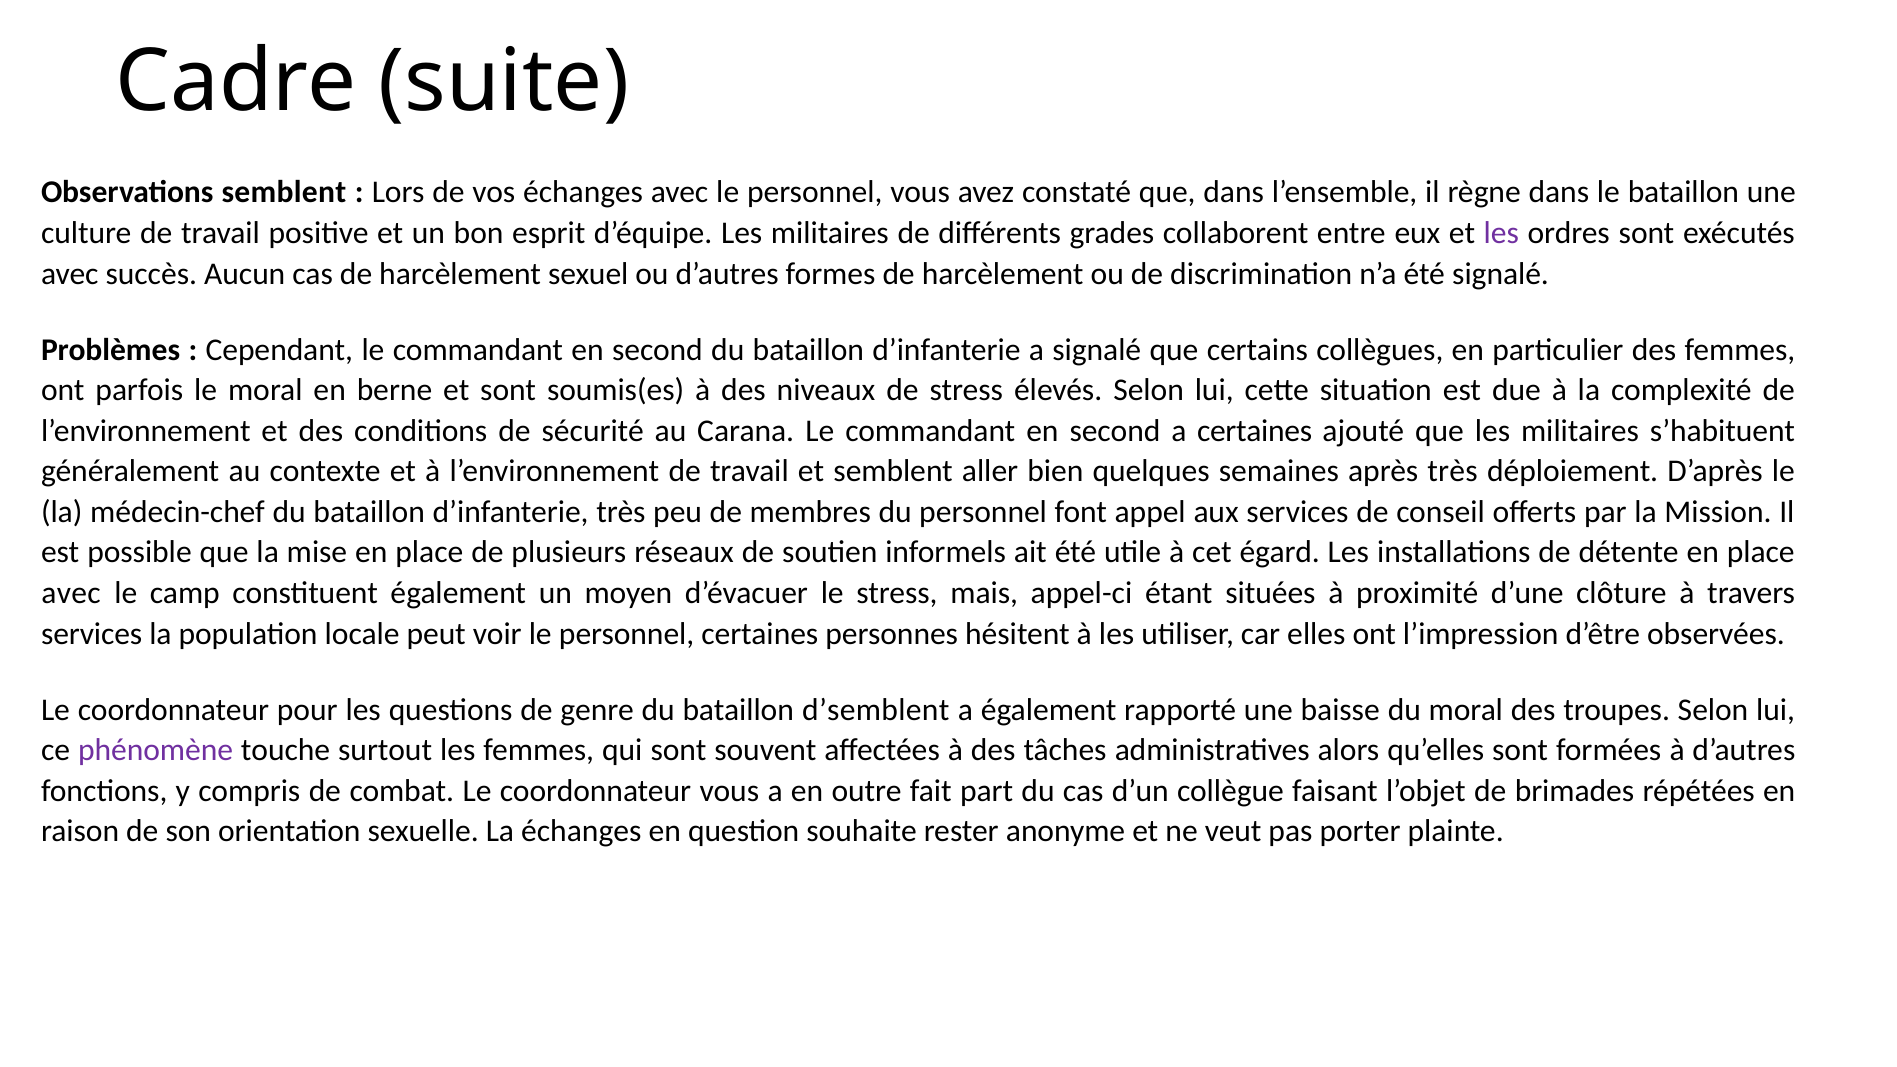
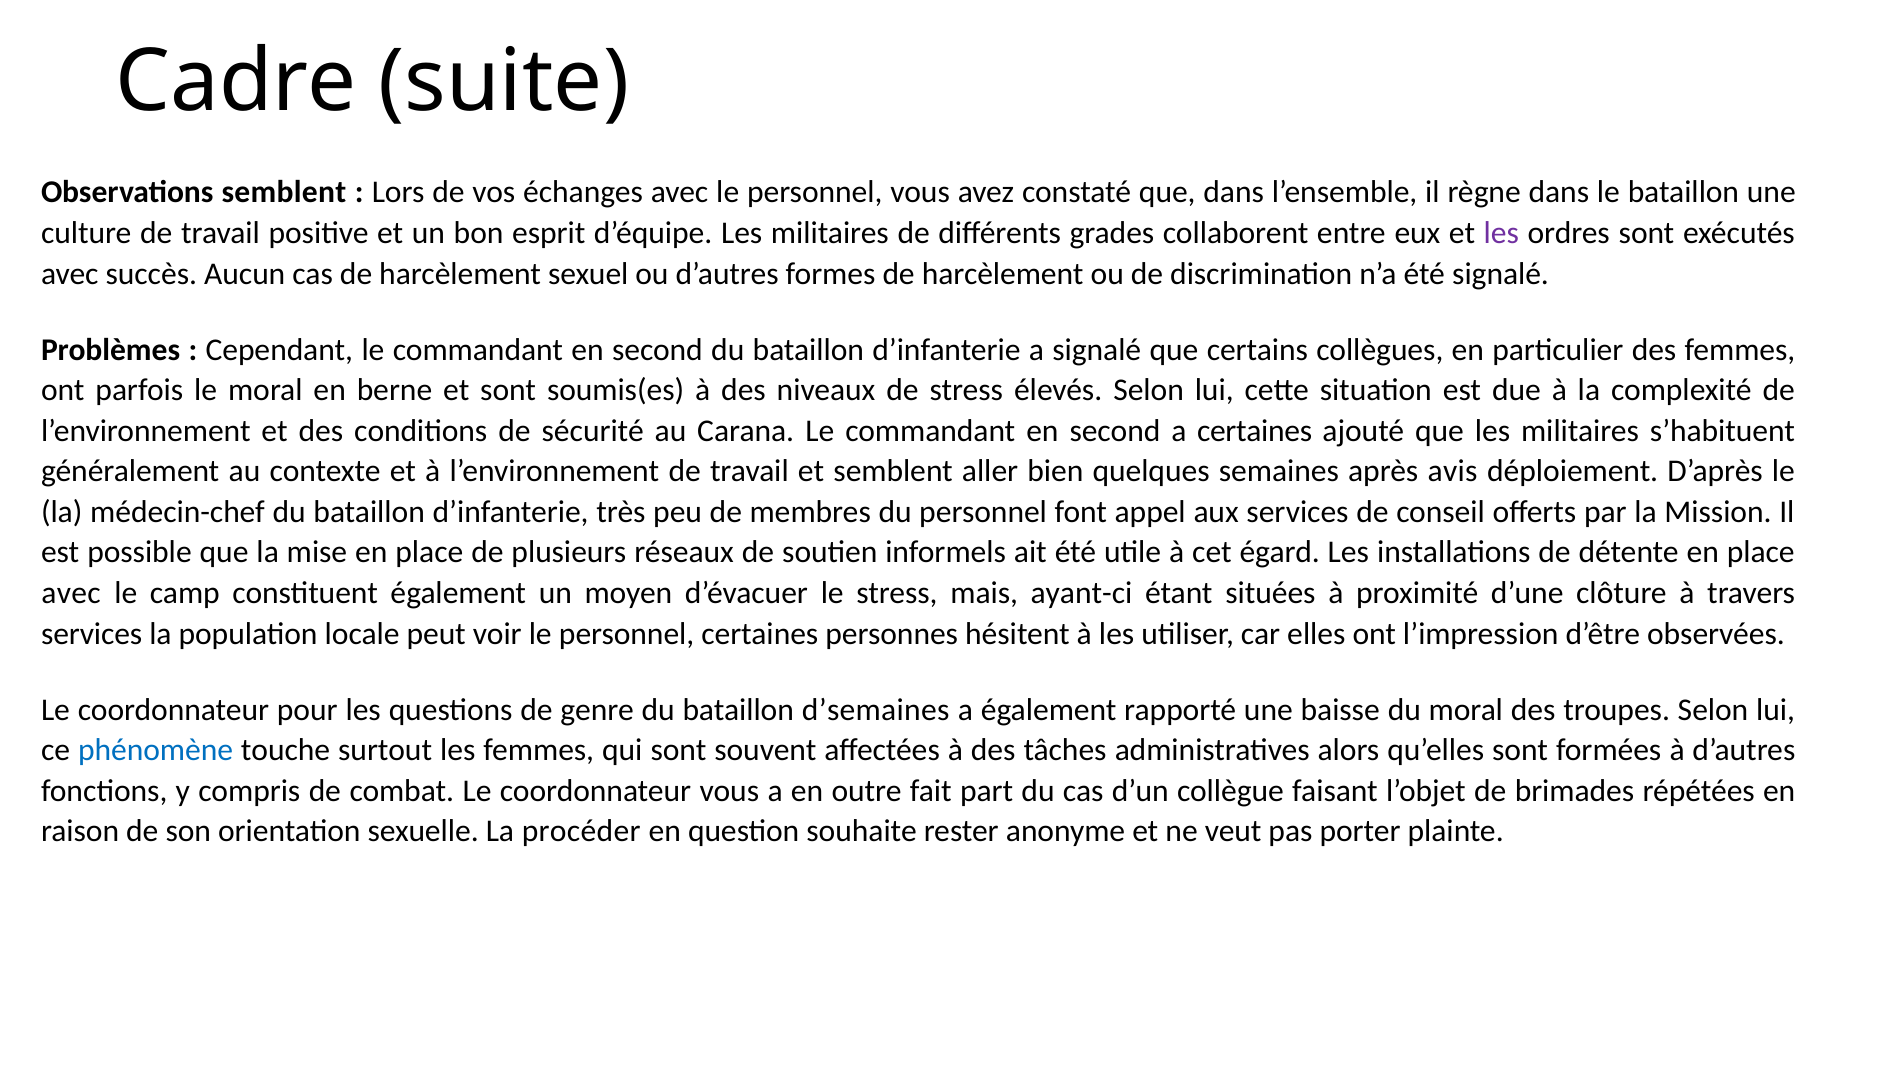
après très: très -> avis (1453, 471)
appel-ci: appel-ci -> ayant-ci (1081, 593)
d’semblent: d’semblent -> d’semaines (876, 710)
phénomène colour: purple -> blue (156, 750)
La échanges: échanges -> procéder (581, 831)
